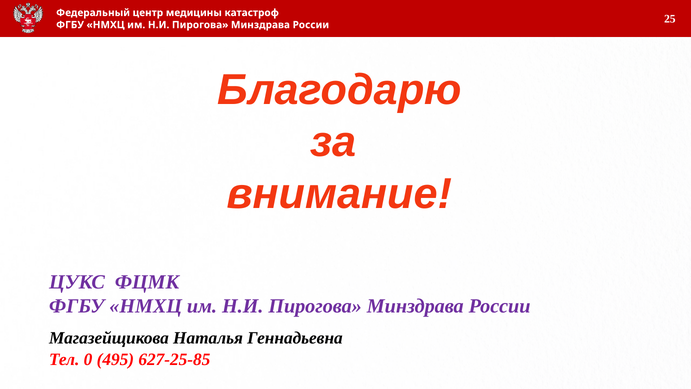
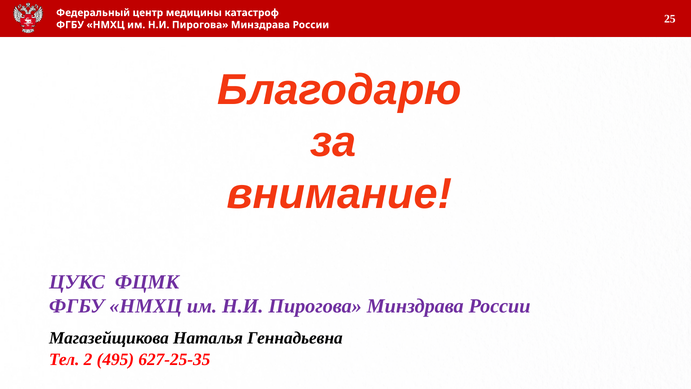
0: 0 -> 2 (88, 359)
627-25-85: 627-25-85 -> 627-25-35 (174, 359)
